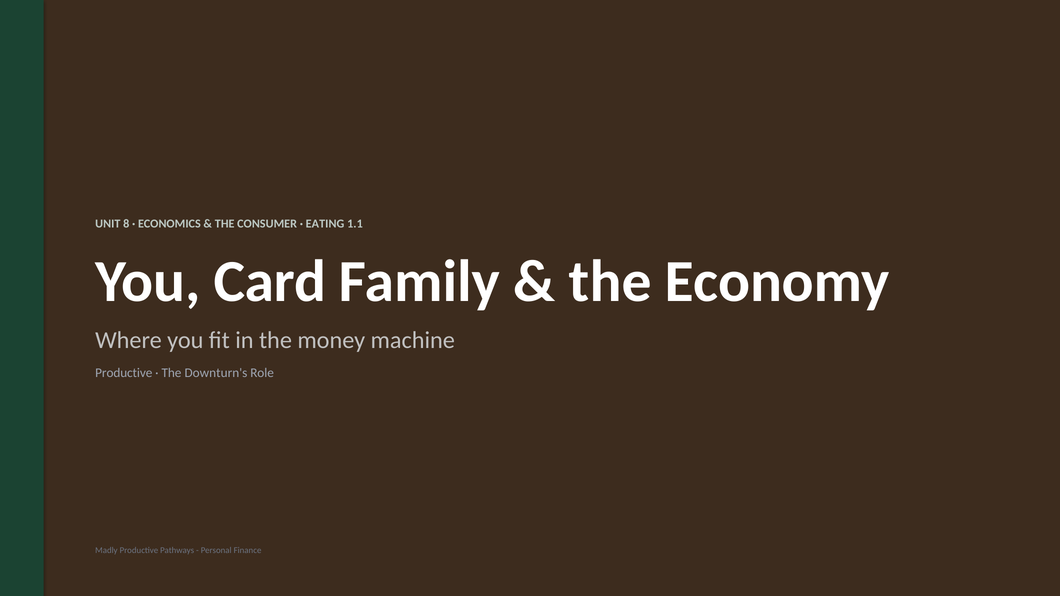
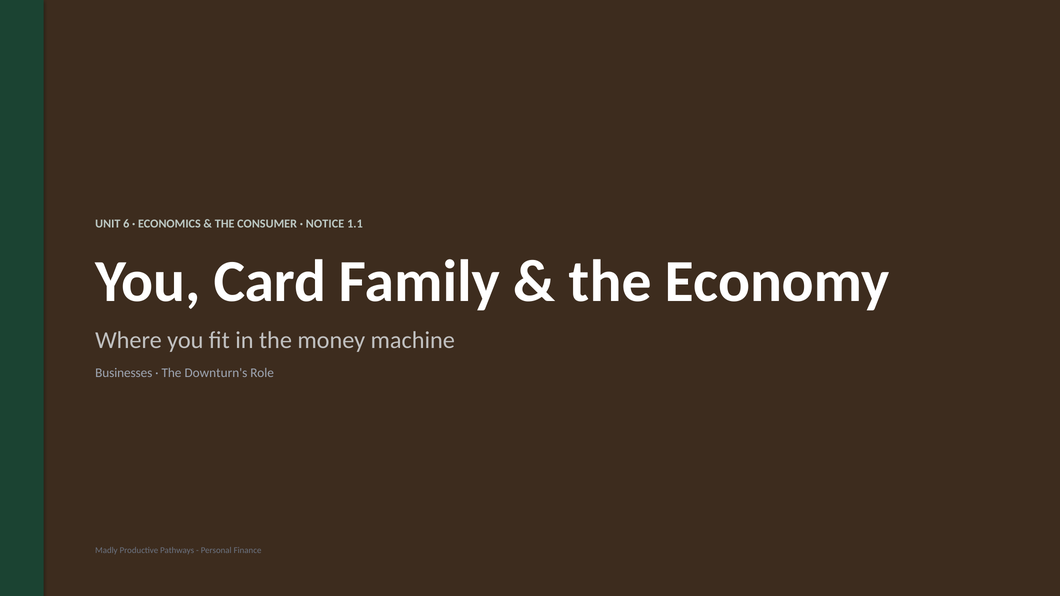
8: 8 -> 6 (126, 224)
EATING: EATING -> NOTICE (325, 224)
Productive: Productive -> Businesses (124, 373)
